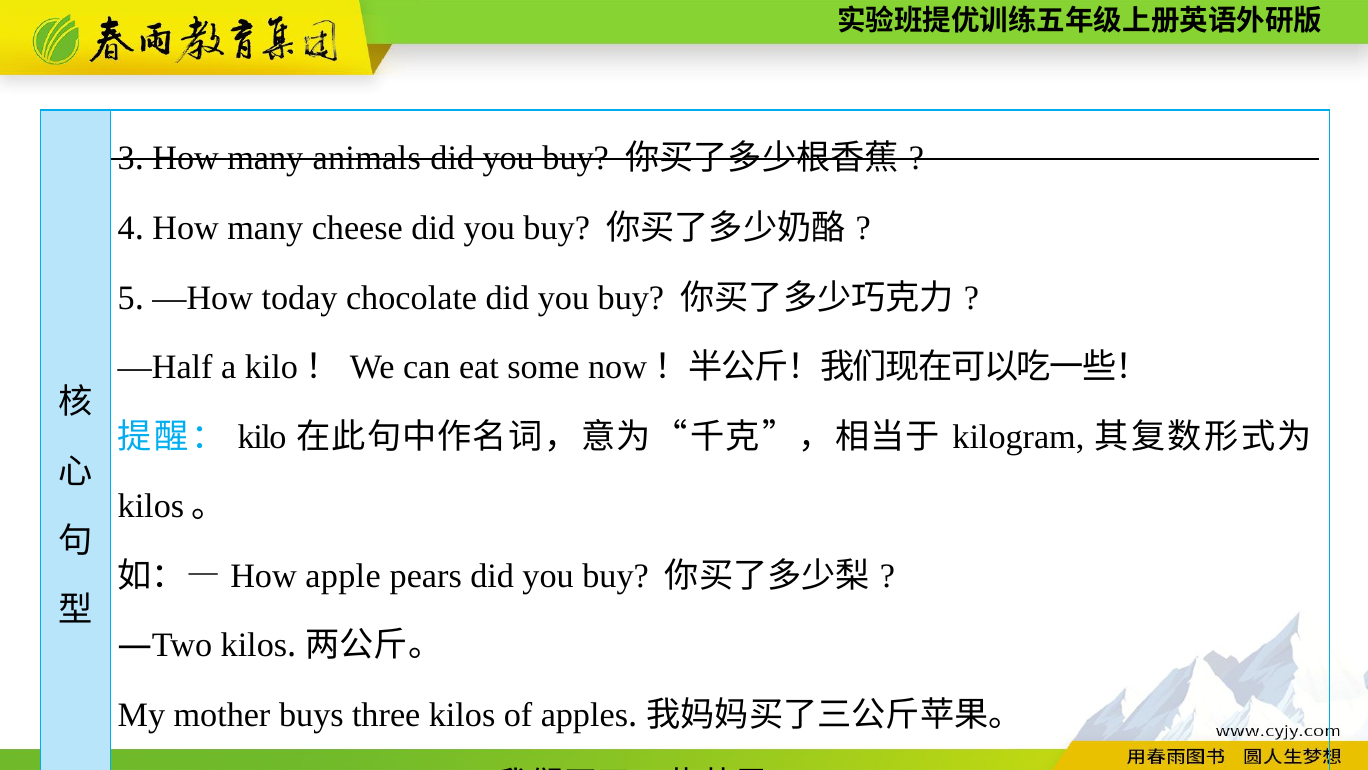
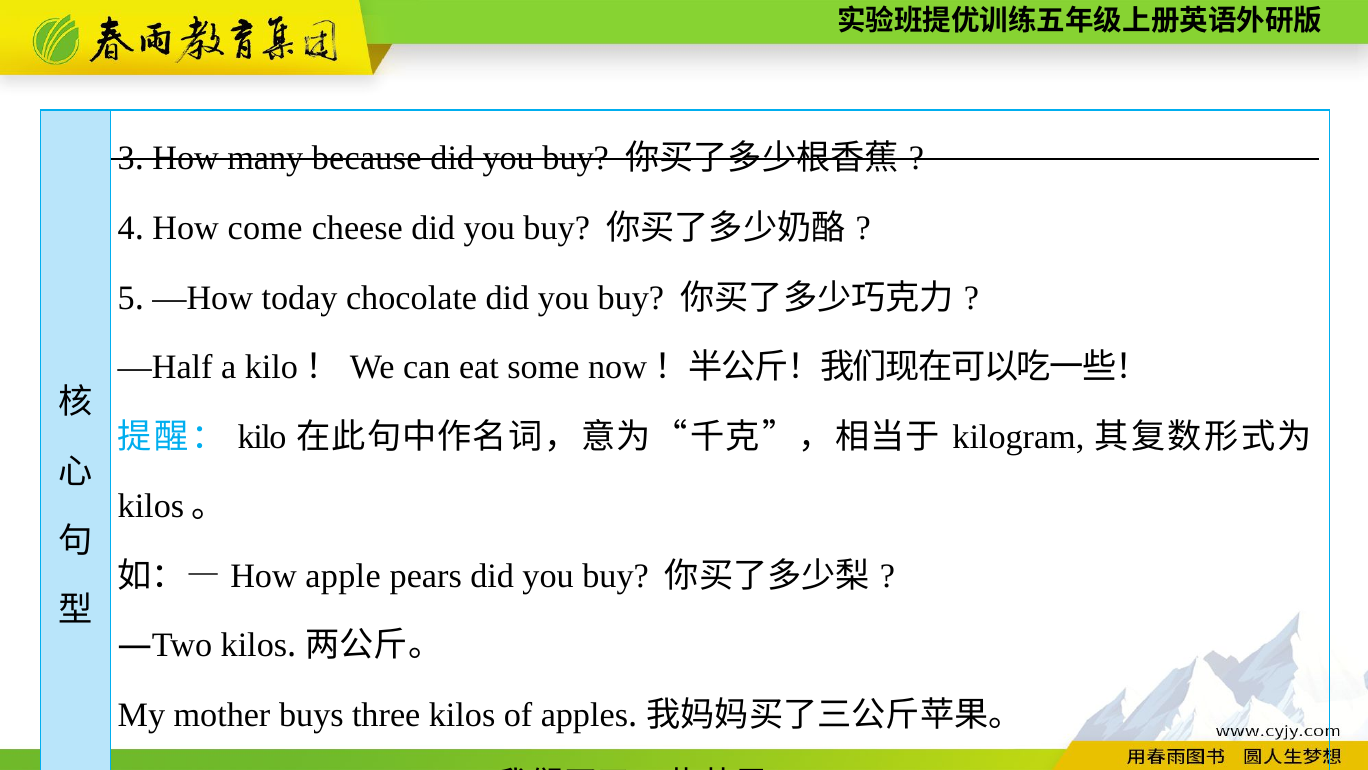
animals: animals -> because (367, 158)
many: many -> come (265, 228)
